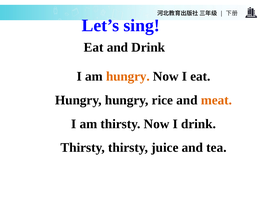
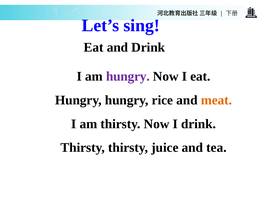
hungry colour: orange -> purple (128, 76)
